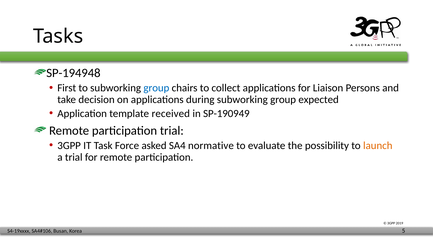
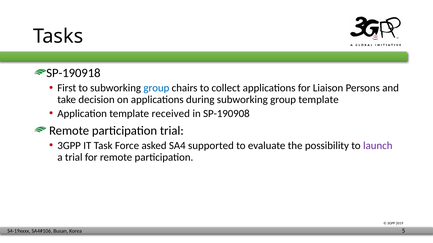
SP-194948: SP-194948 -> SP-190918 (73, 73)
group expected: expected -> template (319, 100)
SP-190949: SP-190949 -> SP-190908 (226, 114)
normative: normative -> supported (211, 146)
launch colour: orange -> purple (378, 146)
